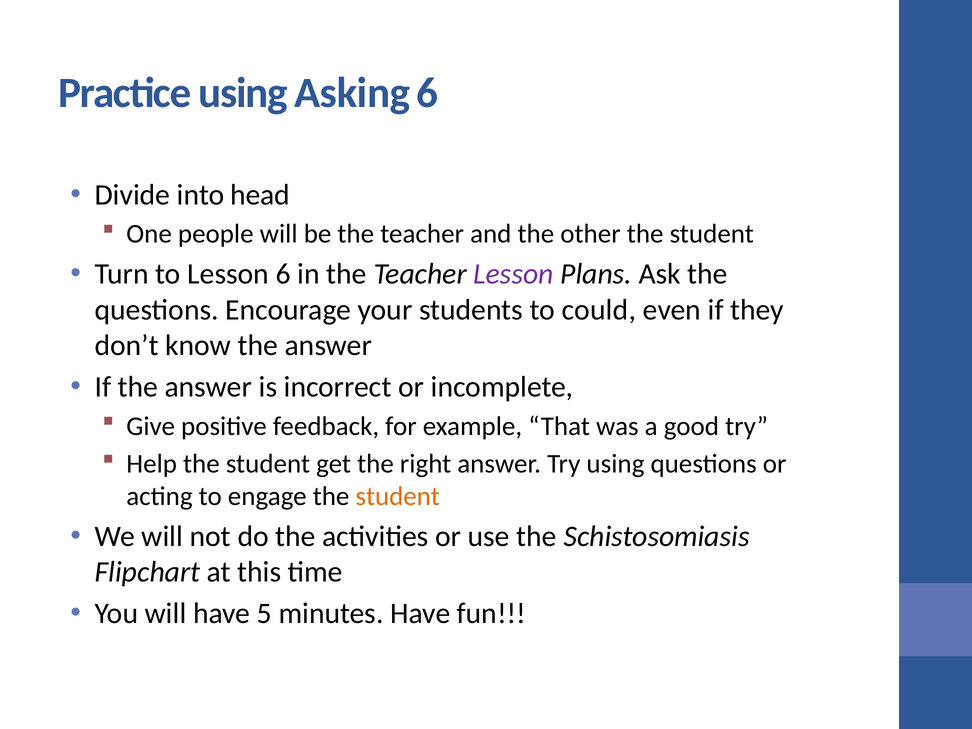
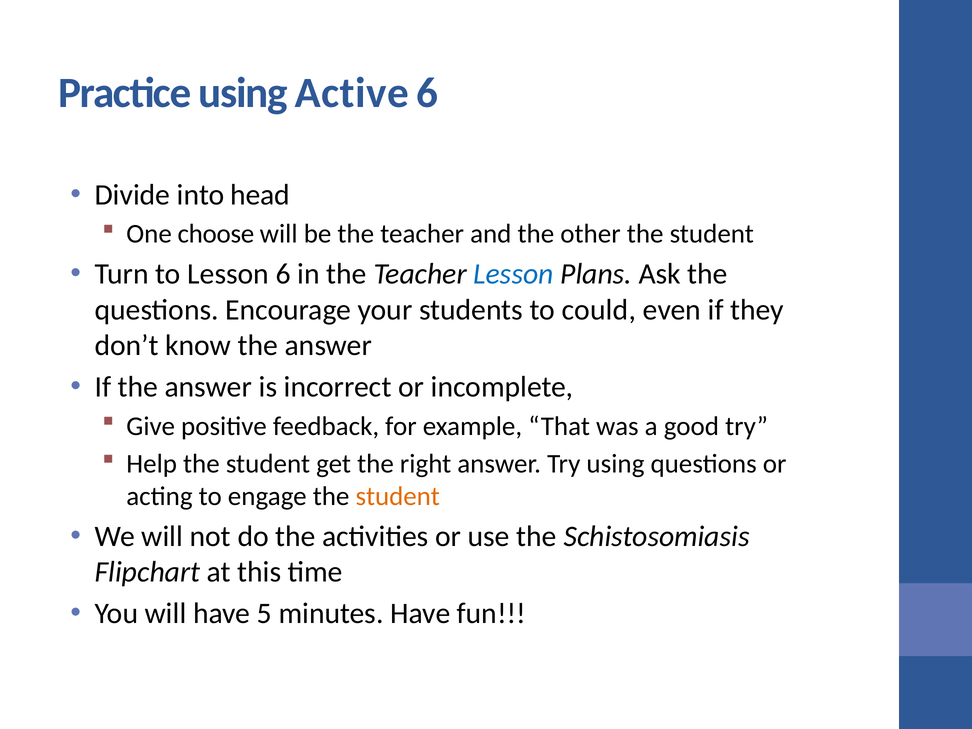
Asking: Asking -> Active (352, 93)
people: people -> choose (216, 234)
Lesson colour: purple -> blue (513, 274)
